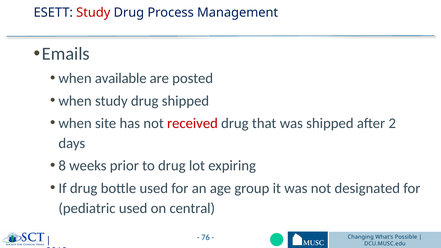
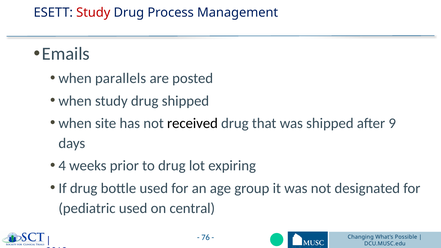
available: available -> parallels (121, 78)
received colour: red -> black (192, 123)
2: 2 -> 9 (392, 123)
8: 8 -> 4 (62, 166)
